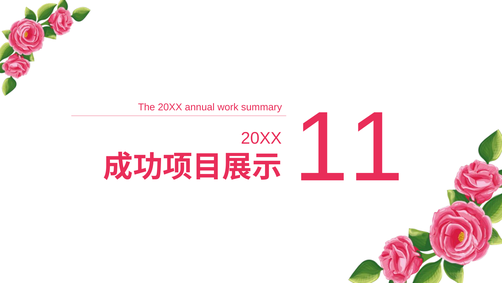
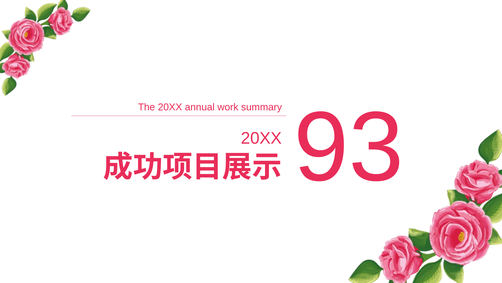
11: 11 -> 93 (349, 147)
